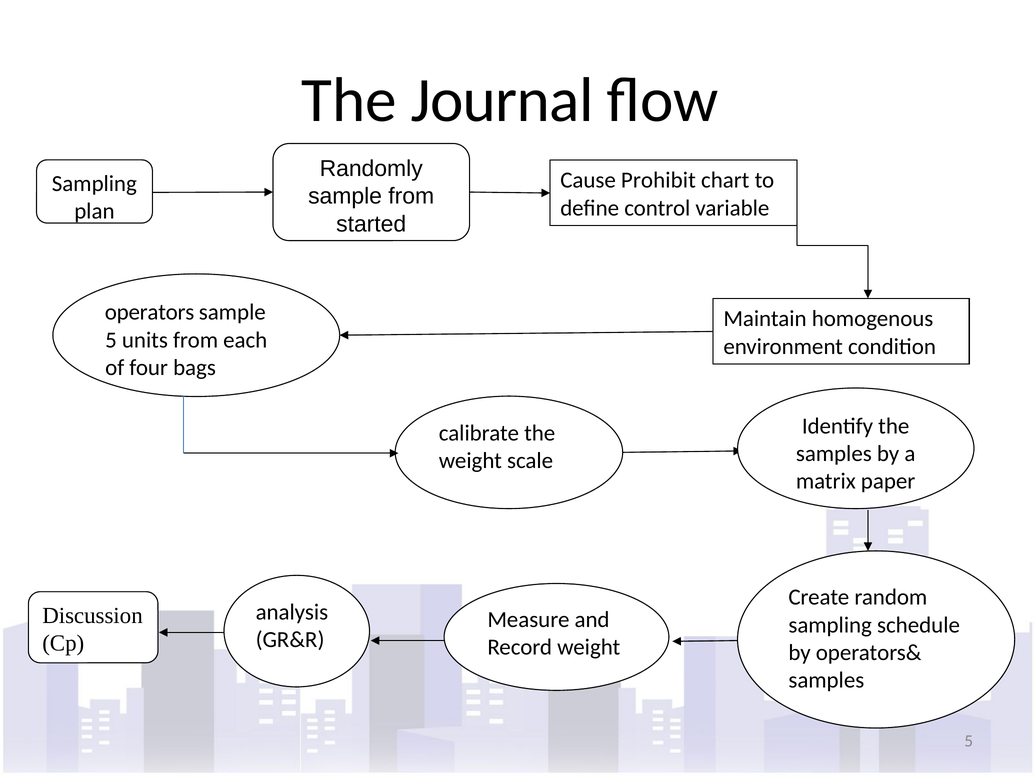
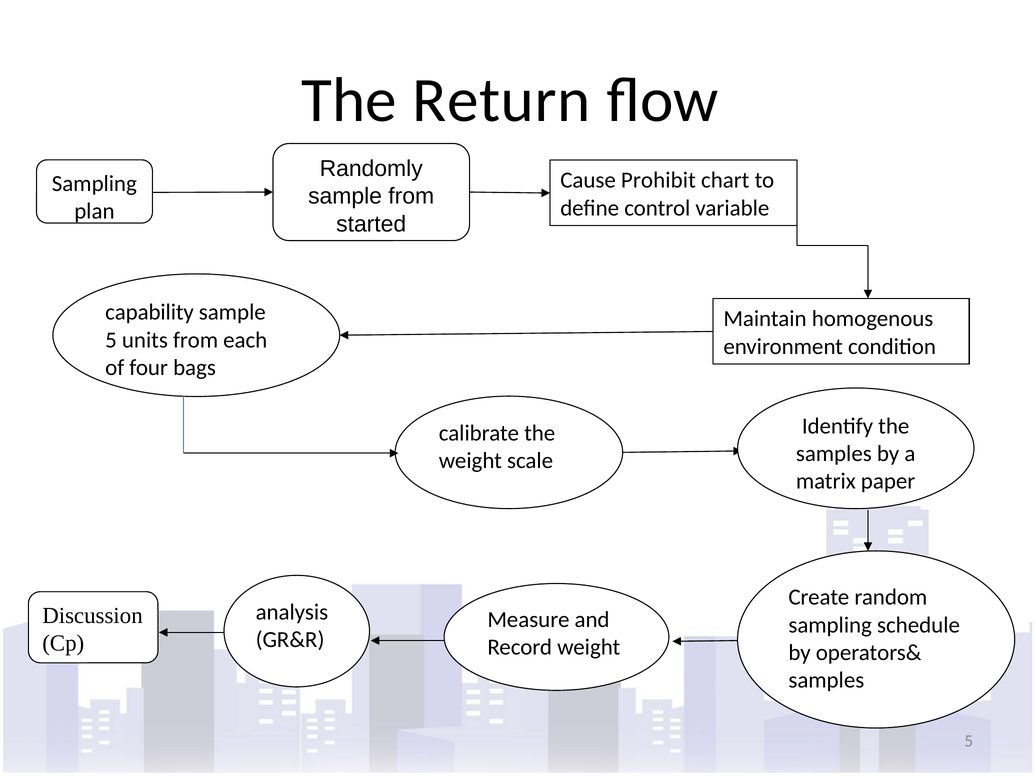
Journal: Journal -> Return (501, 100)
operators: operators -> capability (150, 312)
